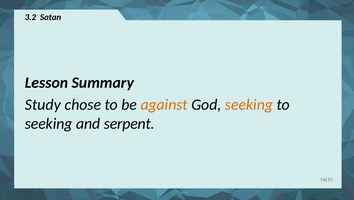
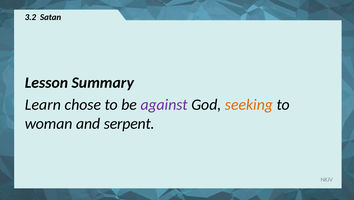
Study: Study -> Learn (43, 105)
against colour: orange -> purple (164, 105)
seeking: seeking -> woman (49, 123)
